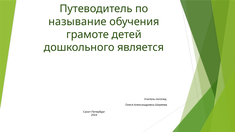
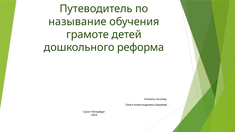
является: является -> реформа (141, 48)
